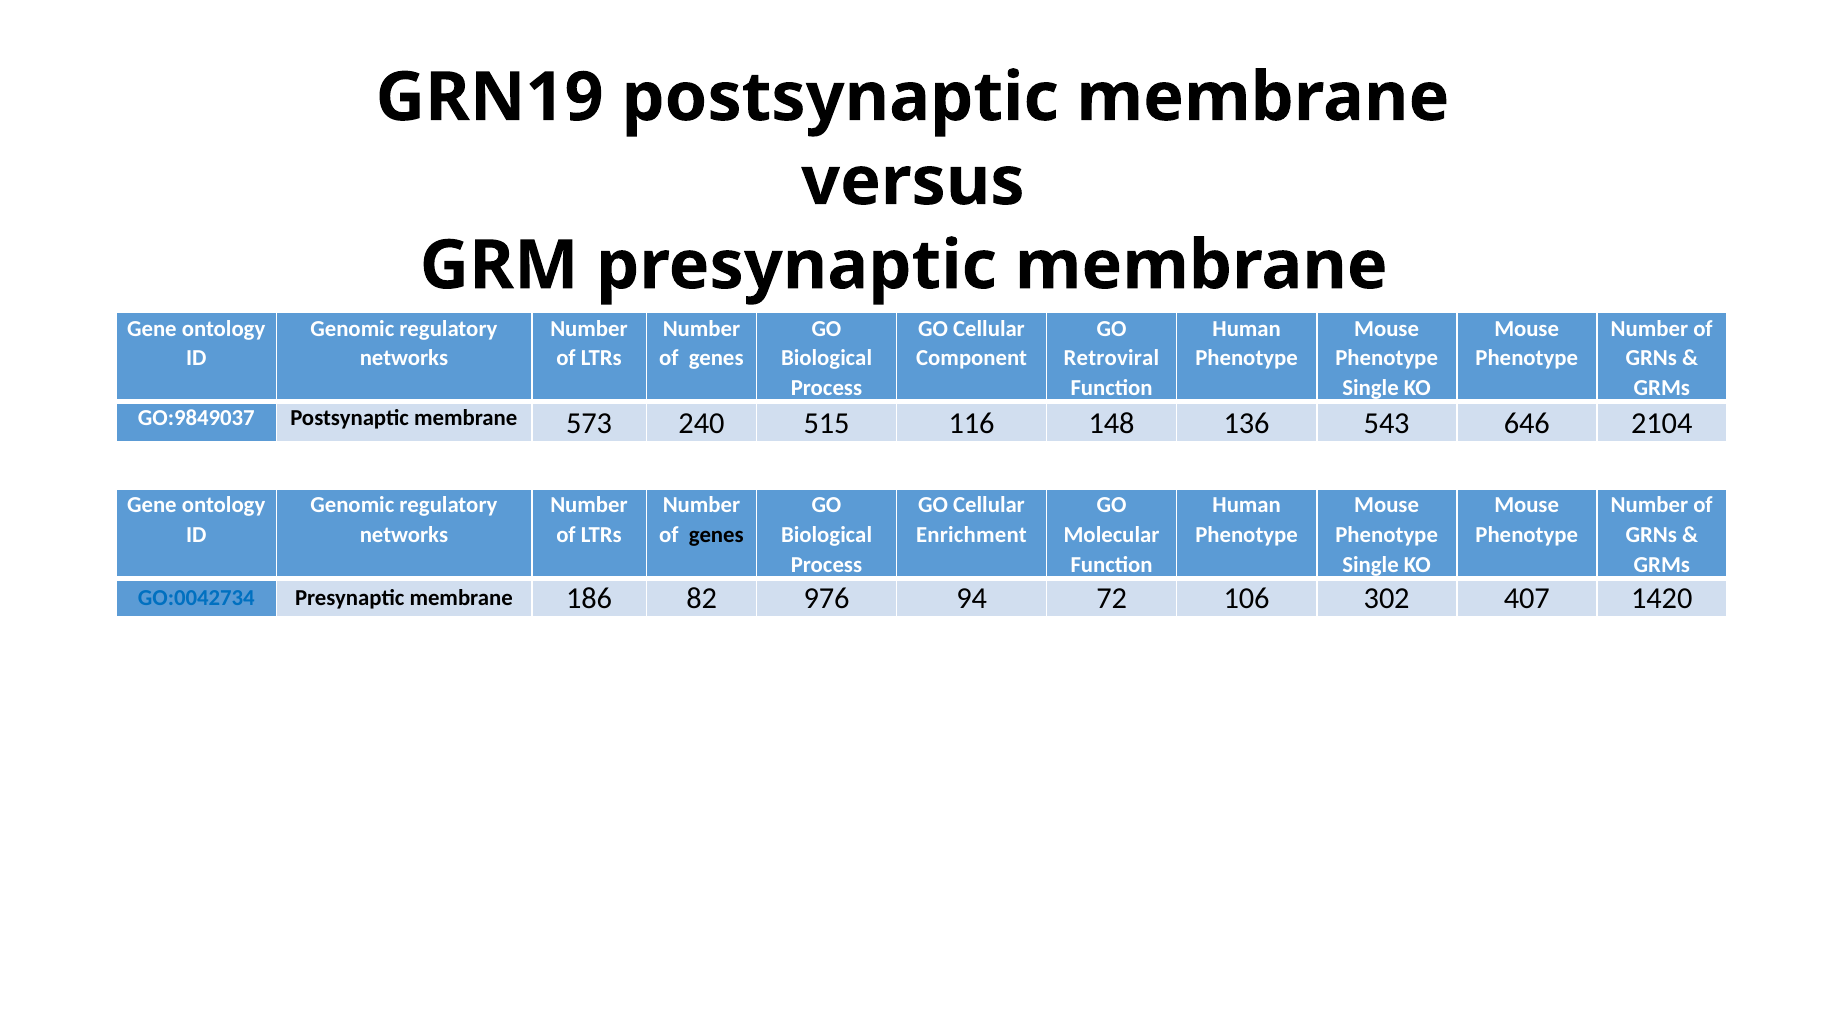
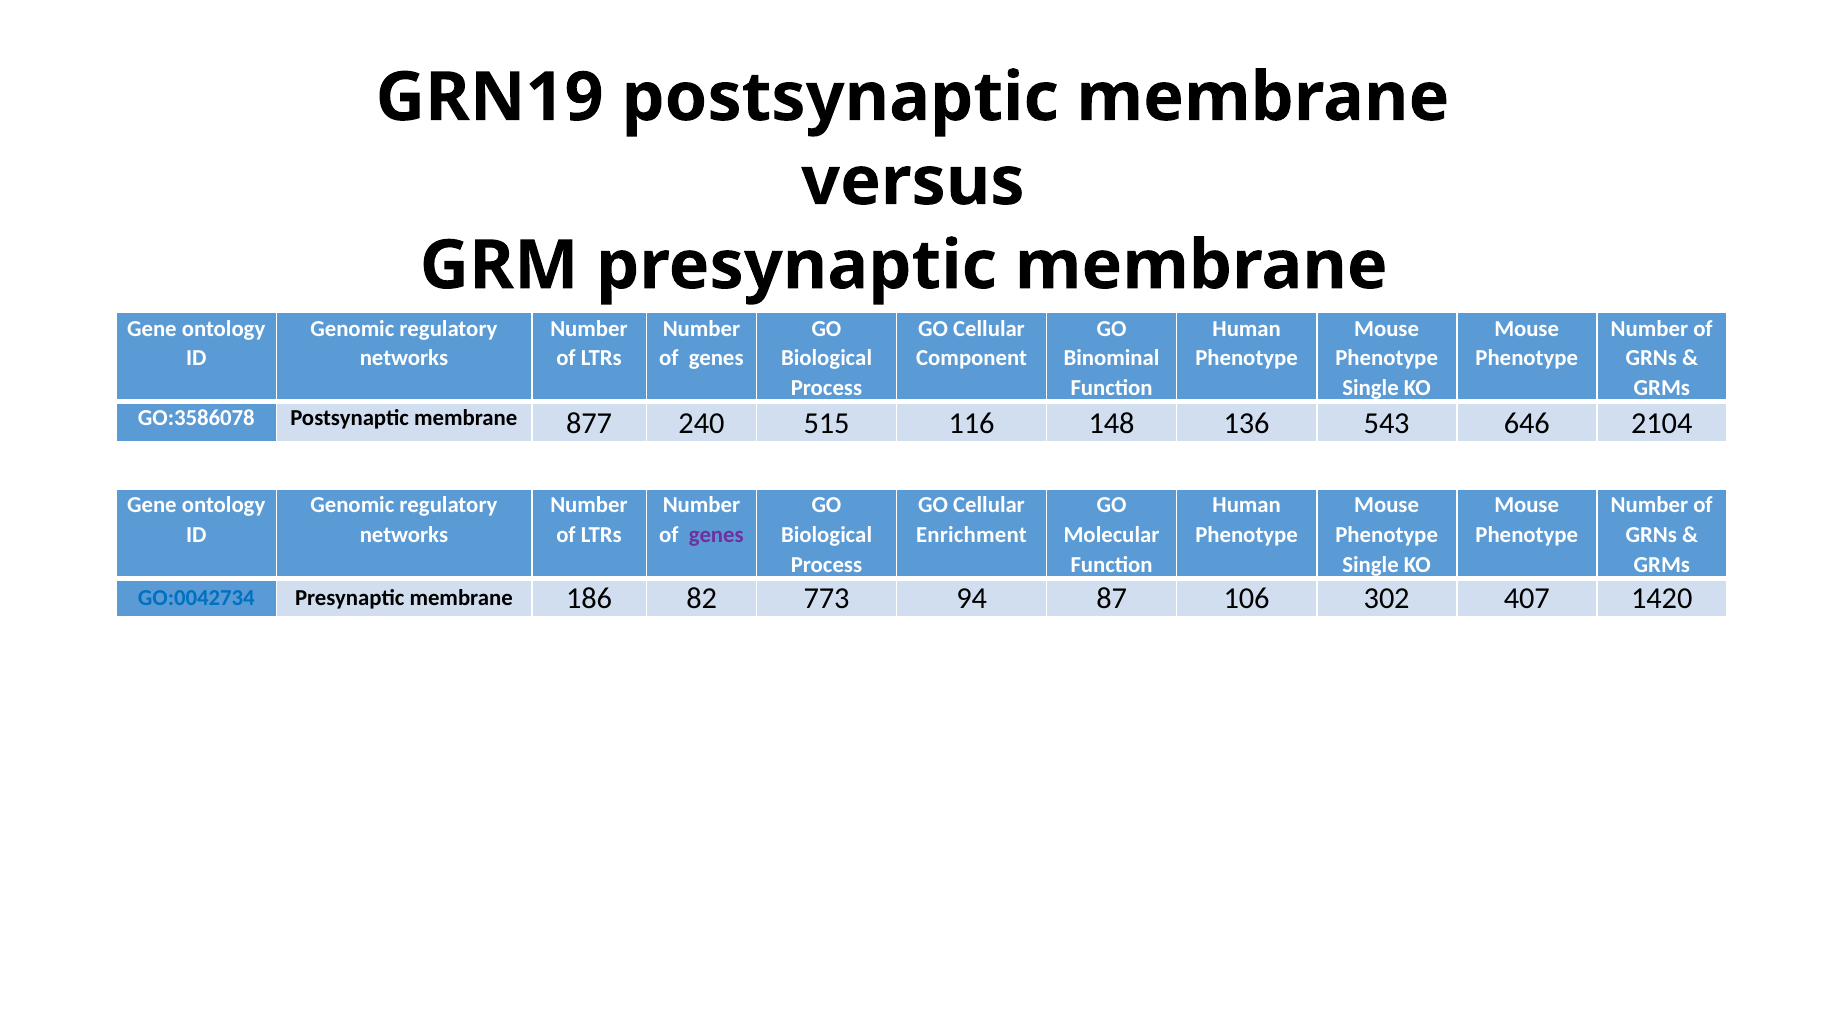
Retroviral: Retroviral -> Binominal (1112, 358)
GO:9849037: GO:9849037 -> GO:3586078 (196, 418)
573: 573 -> 877 (589, 423)
genes colour: black -> purple (716, 535)
976: 976 -> 773 (826, 598)
72: 72 -> 87 (1112, 598)
